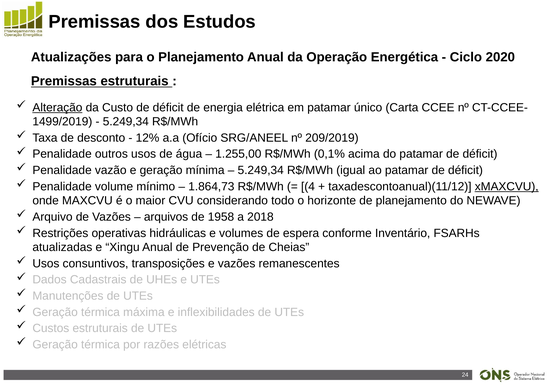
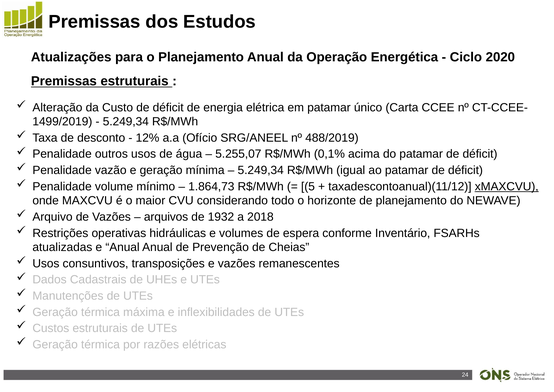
Alteração underline: present -> none (57, 107)
209/2019: 209/2019 -> 488/2019 (332, 138)
1.255,00: 1.255,00 -> 5.255,07 (238, 154)
4: 4 -> 5 (308, 186)
1958: 1958 -> 1932 (221, 217)
e Xingu: Xingu -> Anual (123, 247)
